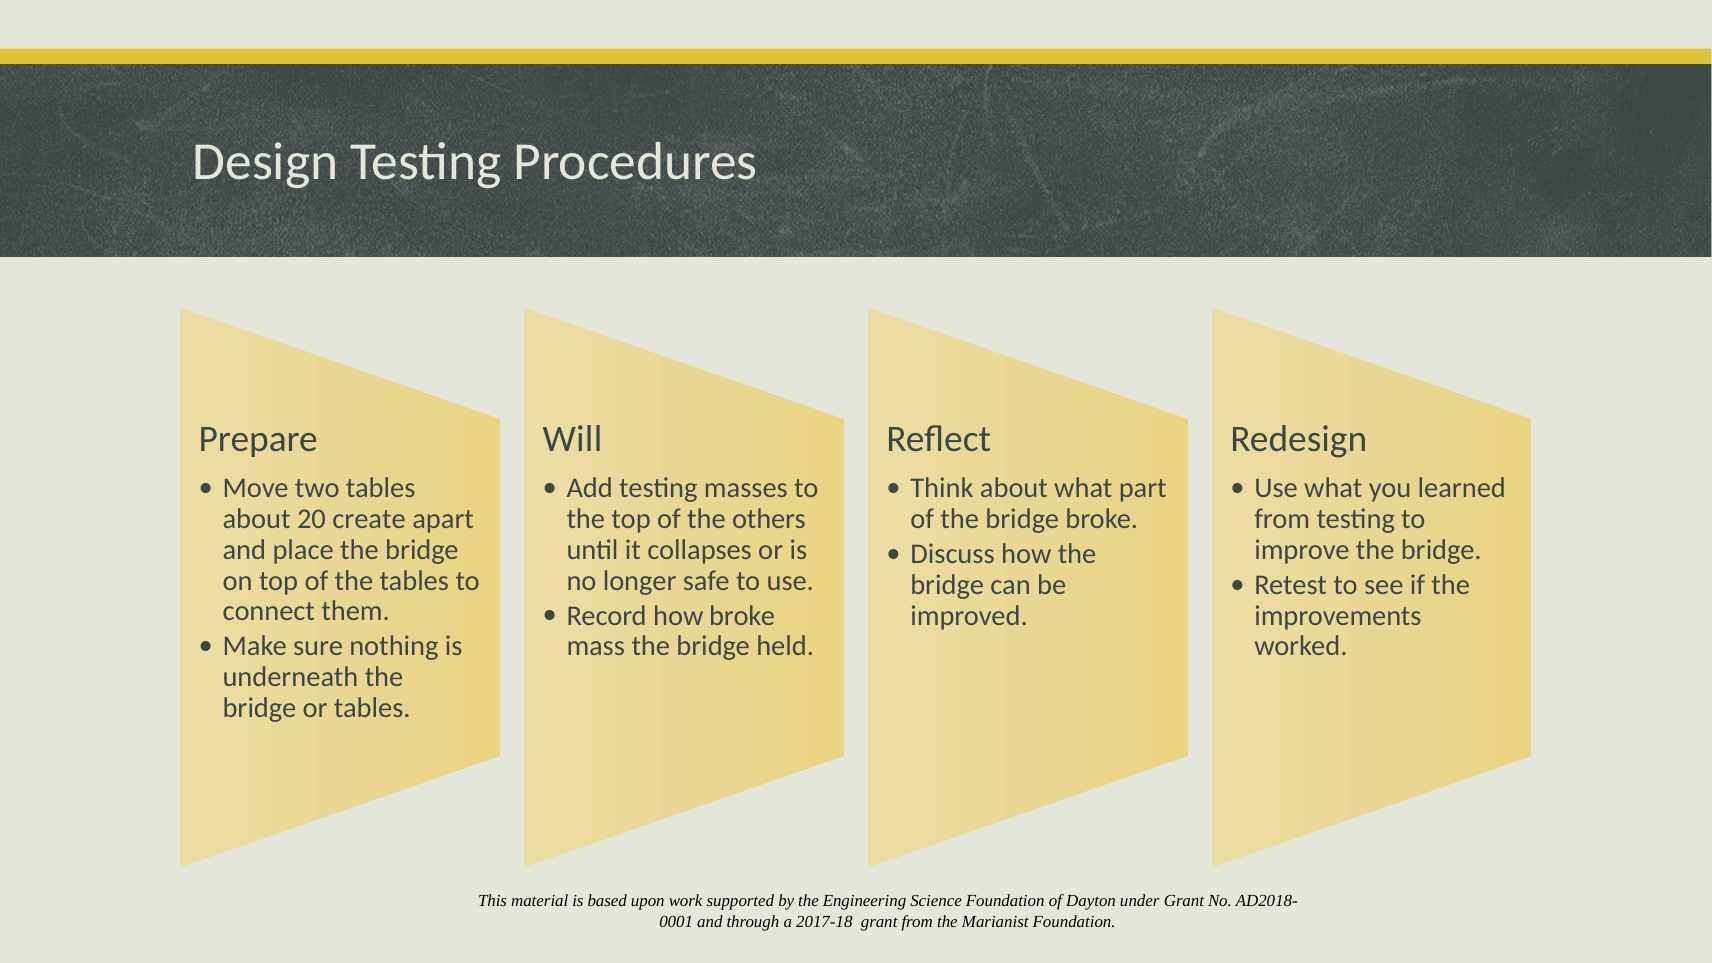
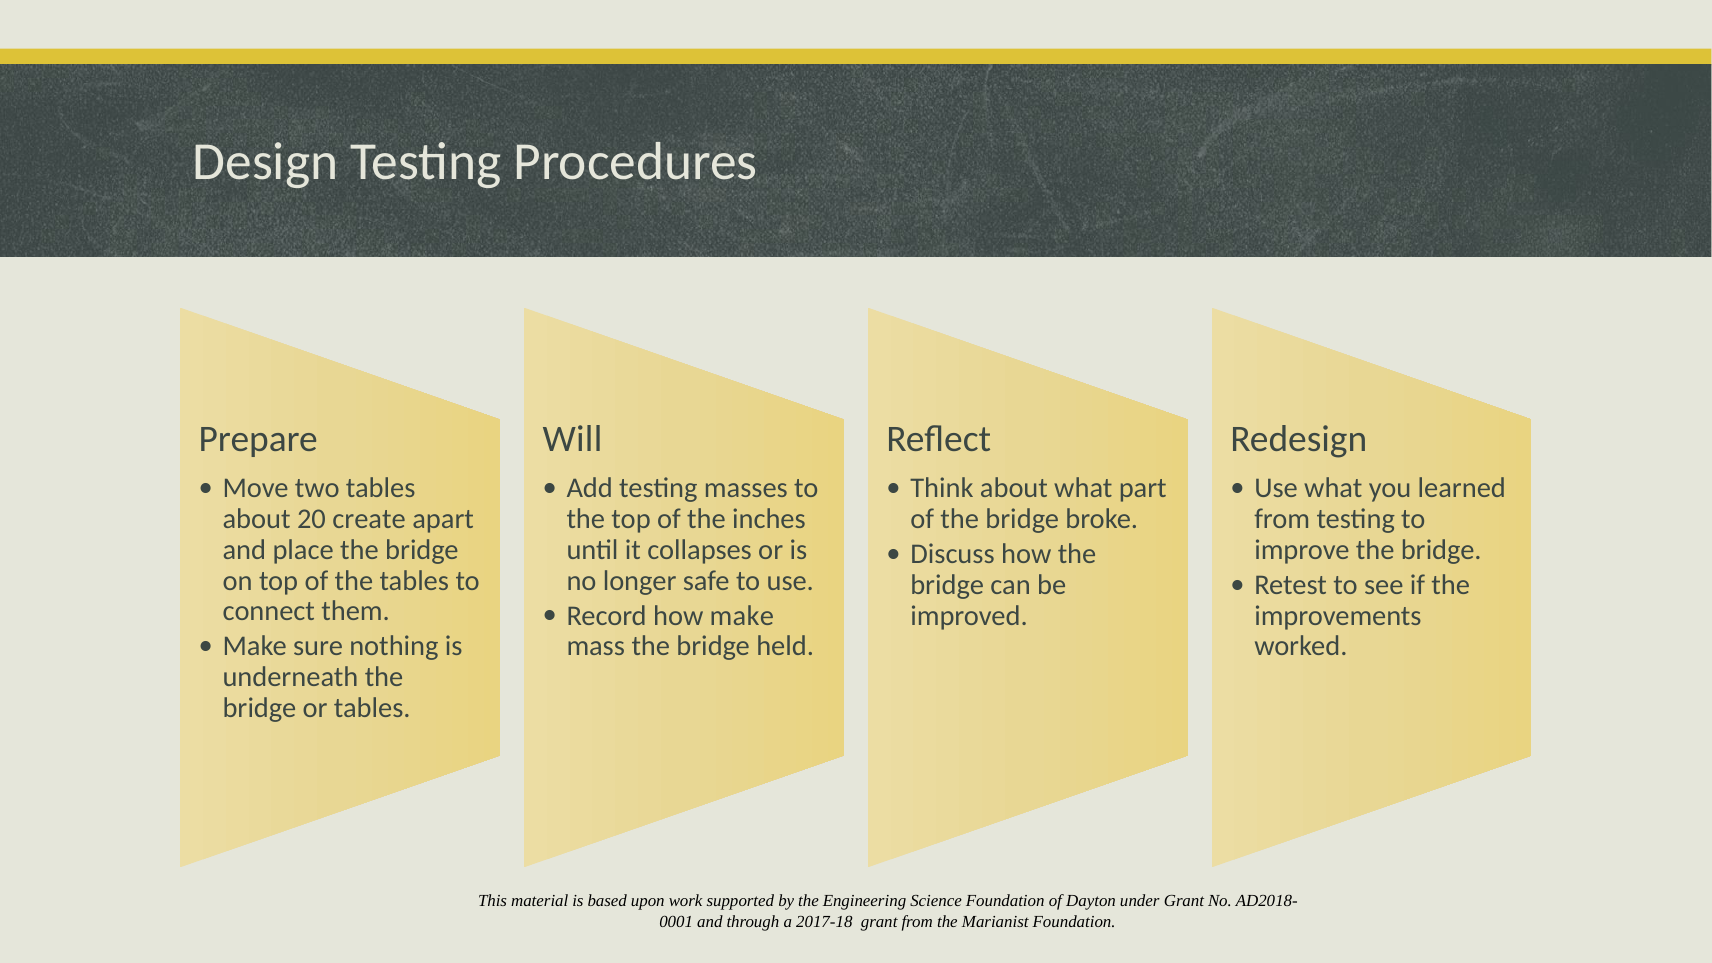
others: others -> inches (769, 519)
how broke: broke -> make (742, 616)
